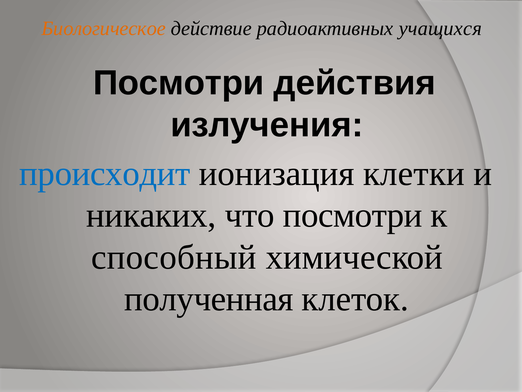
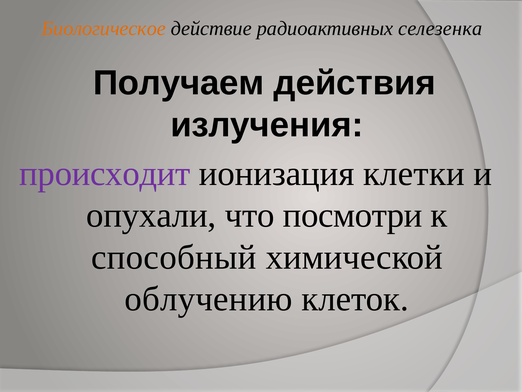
учащихся: учащихся -> селезенка (440, 28)
Посмотри: Посмотри -> Получаем (179, 83)
происходит colour: blue -> purple (105, 173)
никаких: никаких -> опухали (151, 215)
полученная: полученная -> облучению (209, 299)
